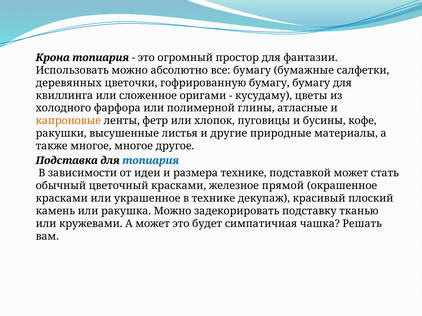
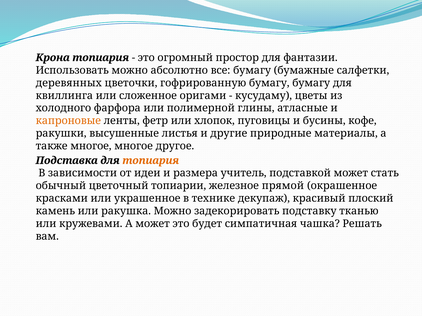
топиария colour: blue -> orange (151, 161)
размера технике: технике -> учитель (244, 173)
цветочный красками: красками -> топиарии (179, 186)
